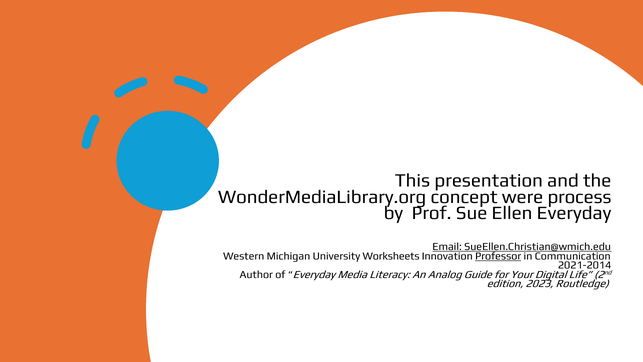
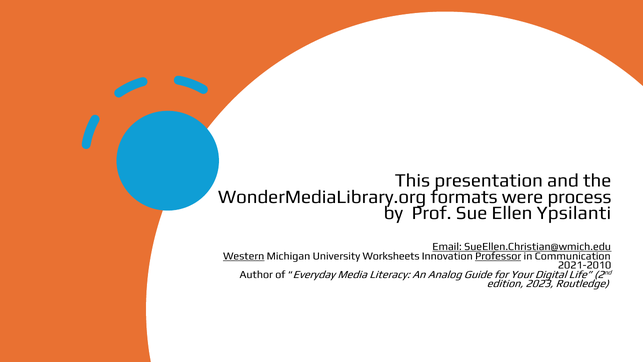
concept: concept -> formats (464, 197)
Ellen Everyday: Everyday -> Ypsilanti (574, 213)
Western underline: none -> present (244, 256)
2021-2014: 2021-2014 -> 2021-2010 (585, 265)
